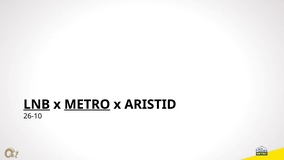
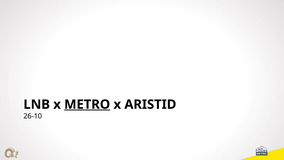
LNB underline: present -> none (37, 104)
